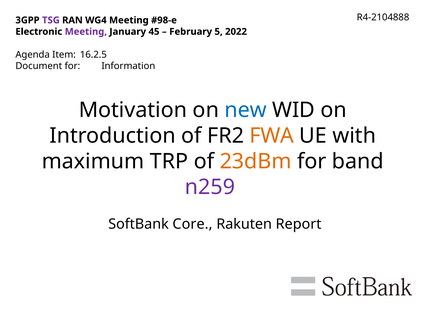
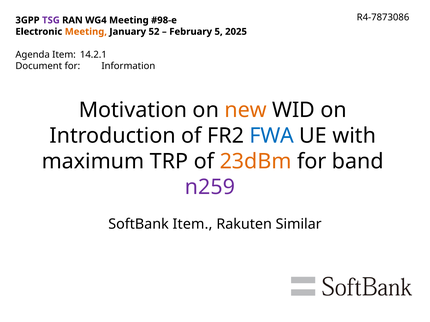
R4-2104888: R4-2104888 -> R4-7873086 (383, 17)
Meeting colour: purple -> orange (86, 32)
45: 45 -> 52 (154, 32)
2022: 2022 -> 2025 (236, 32)
16.2.5: 16.2.5 -> 14.2.1 (93, 55)
new colour: blue -> orange (246, 110)
FWA colour: orange -> blue (272, 136)
SoftBank Core: Core -> Item (192, 224)
Report: Report -> Similar (299, 224)
